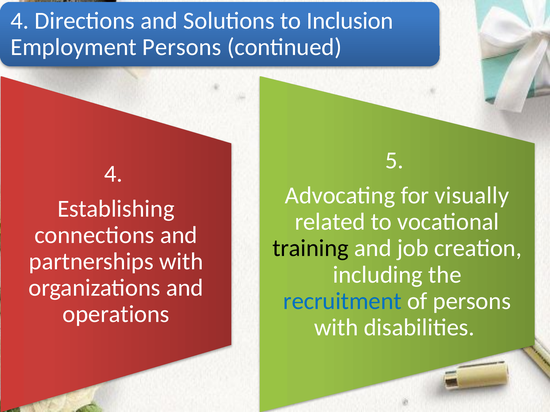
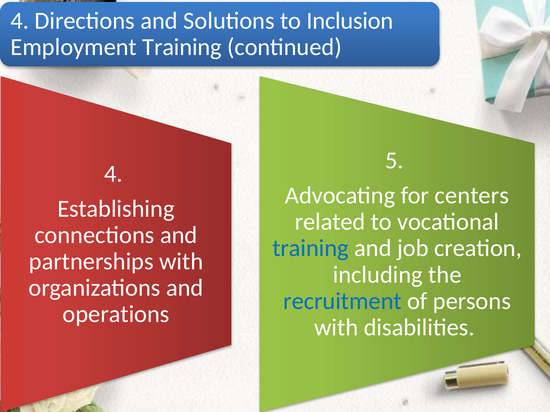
Employment Persons: Persons -> Training (182, 47)
visually: visually -> centers (472, 196)
training colour: black -> blue (311, 249)
